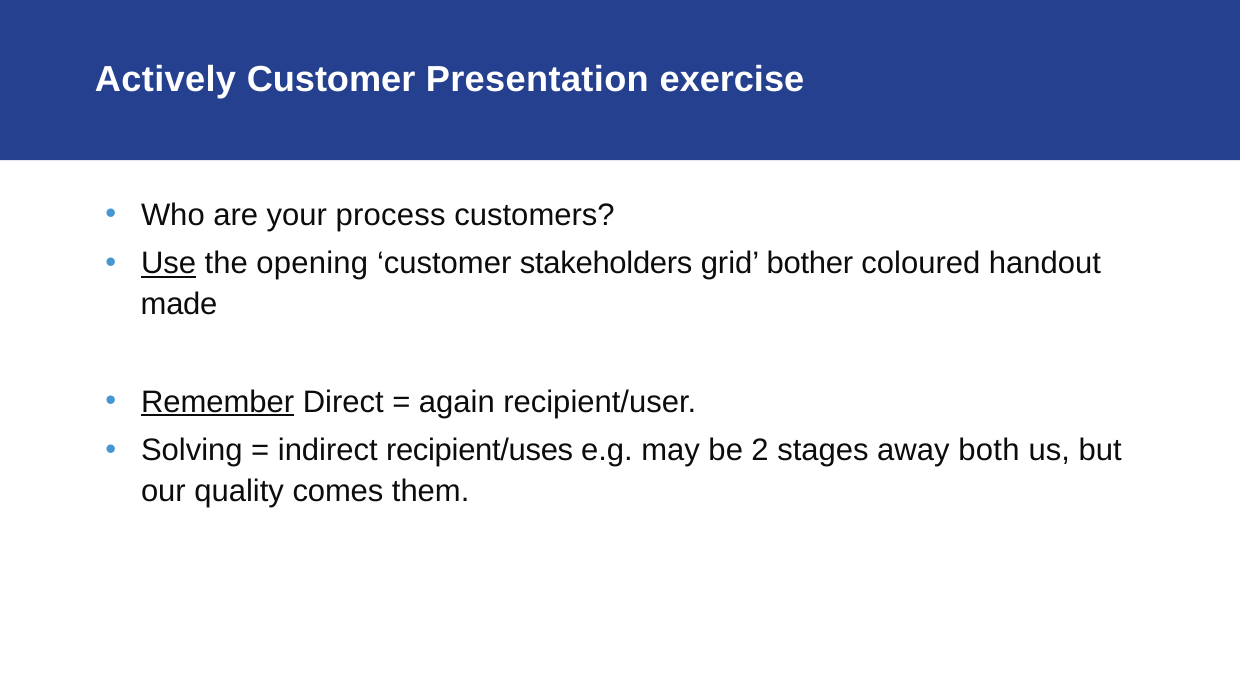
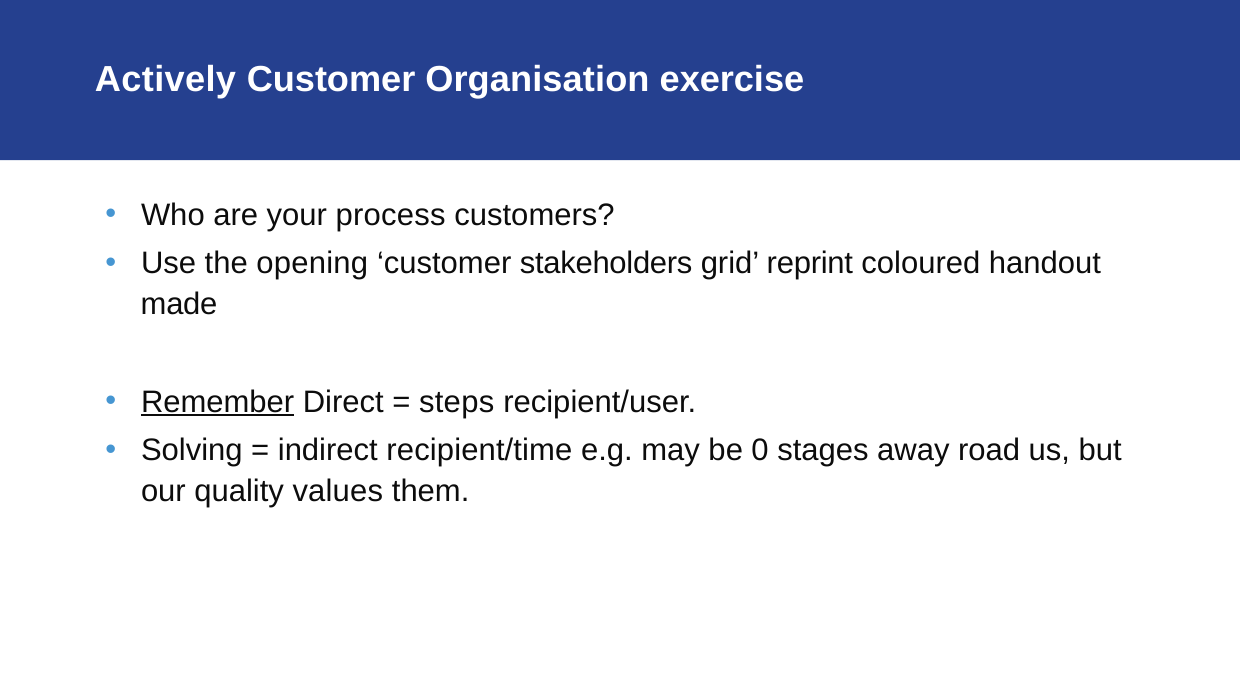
Presentation: Presentation -> Organisation (537, 80)
Use underline: present -> none (169, 263)
bother: bother -> reprint (810, 263)
again: again -> steps (457, 402)
recipient/uses: recipient/uses -> recipient/time (479, 450)
2: 2 -> 0 (760, 450)
both: both -> road (989, 450)
comes: comes -> values (338, 491)
